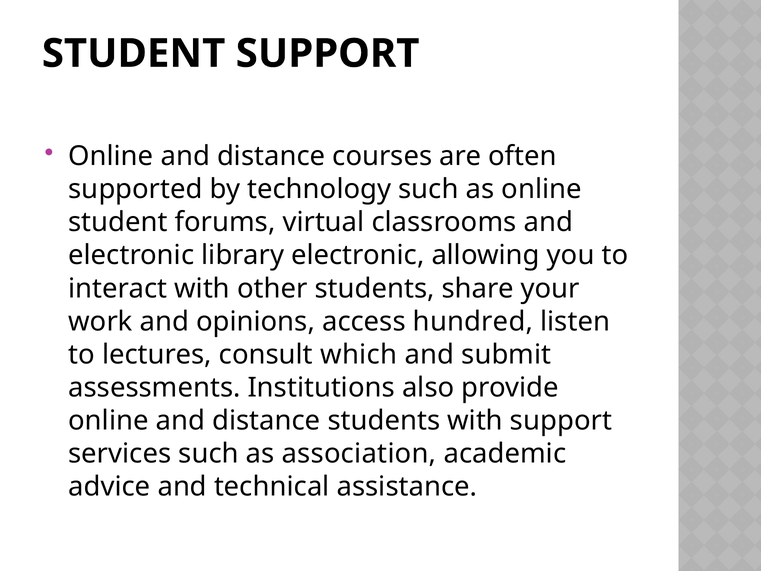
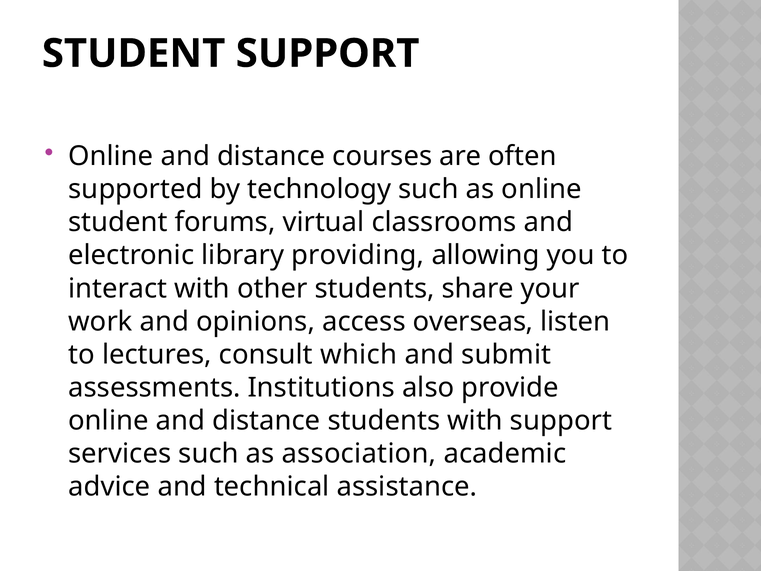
library electronic: electronic -> providing (358, 255)
hundred: hundred -> overseas (473, 321)
